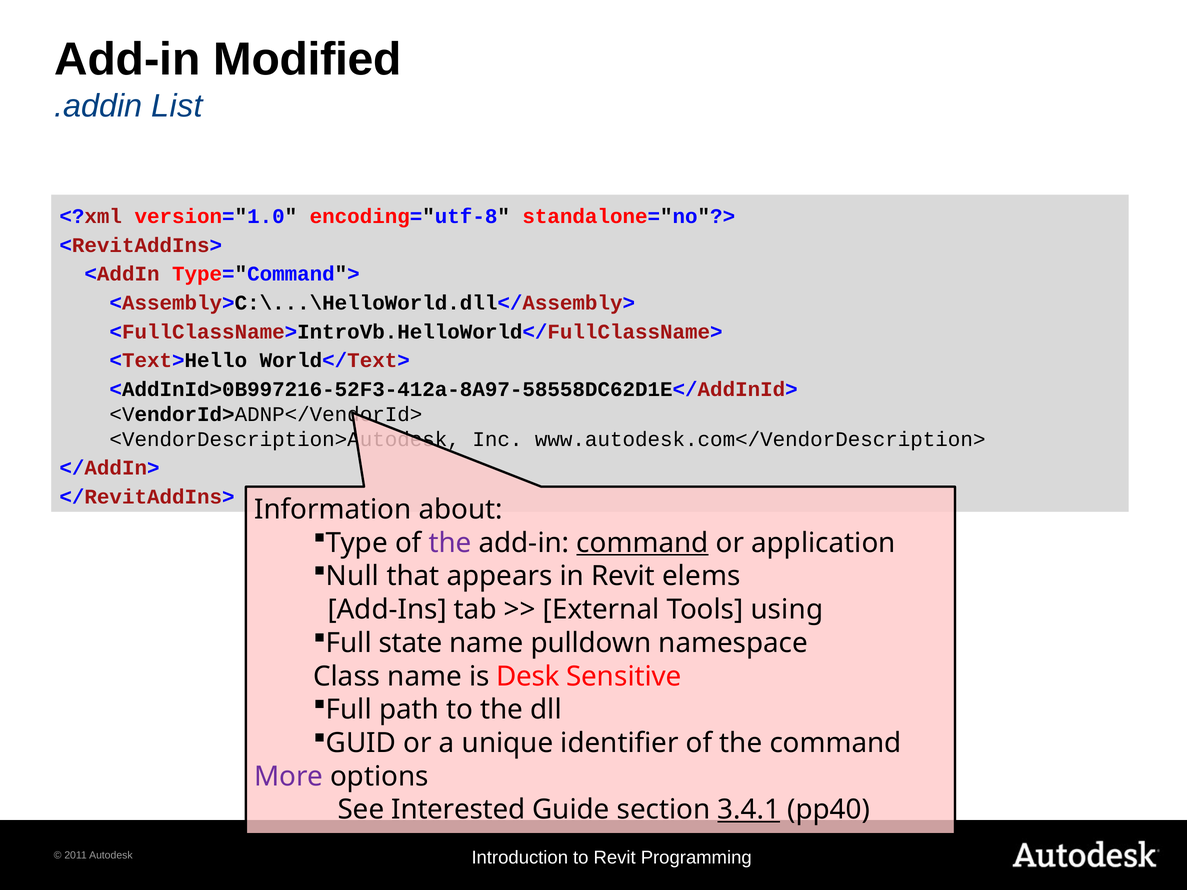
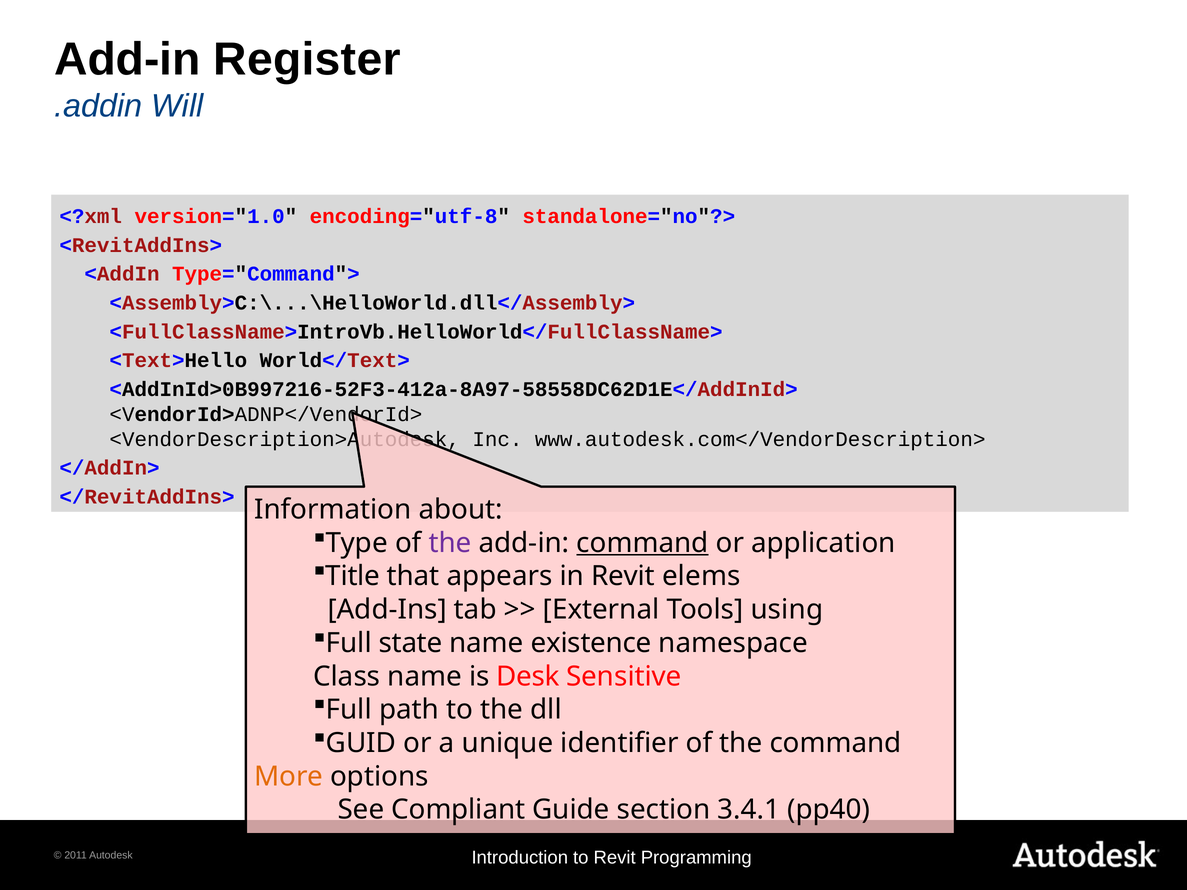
Modified: Modified -> Register (307, 60)
List: List -> Will (177, 106)
Null: Null -> Title (353, 576)
pulldown: pulldown -> existence (591, 643)
More colour: purple -> orange (289, 777)
Interested: Interested -> Compliant (458, 810)
3.4.1 underline: present -> none (749, 810)
